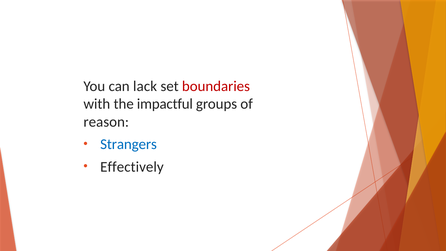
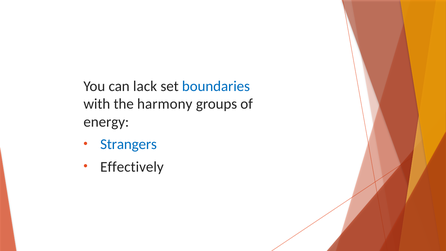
boundaries colour: red -> blue (216, 86)
impactful: impactful -> harmony (165, 104)
reason: reason -> energy (106, 122)
